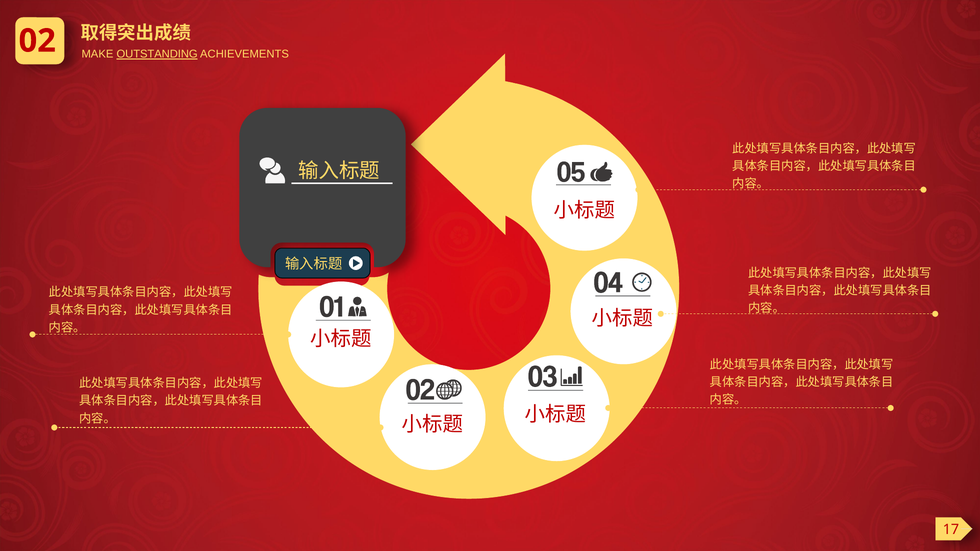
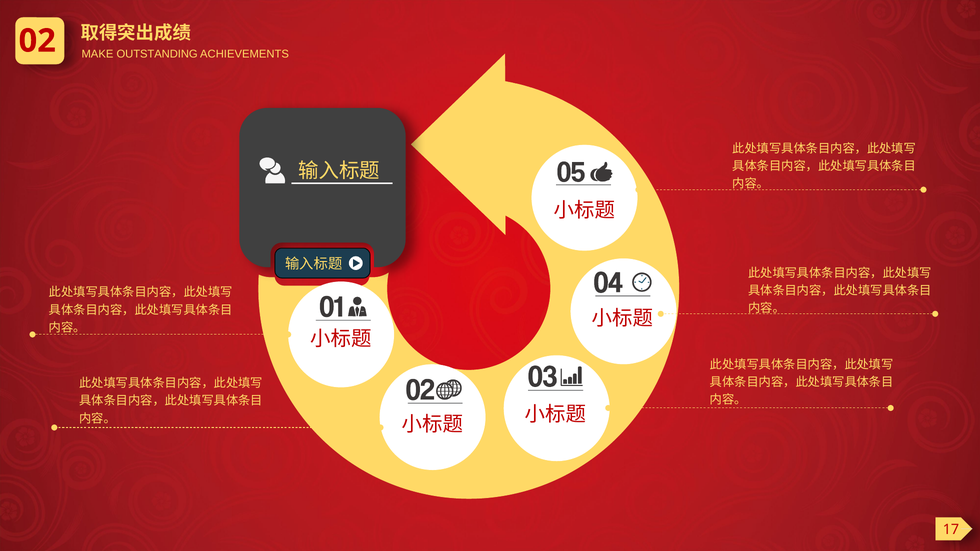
OUTSTANDING underline: present -> none (157, 54)
